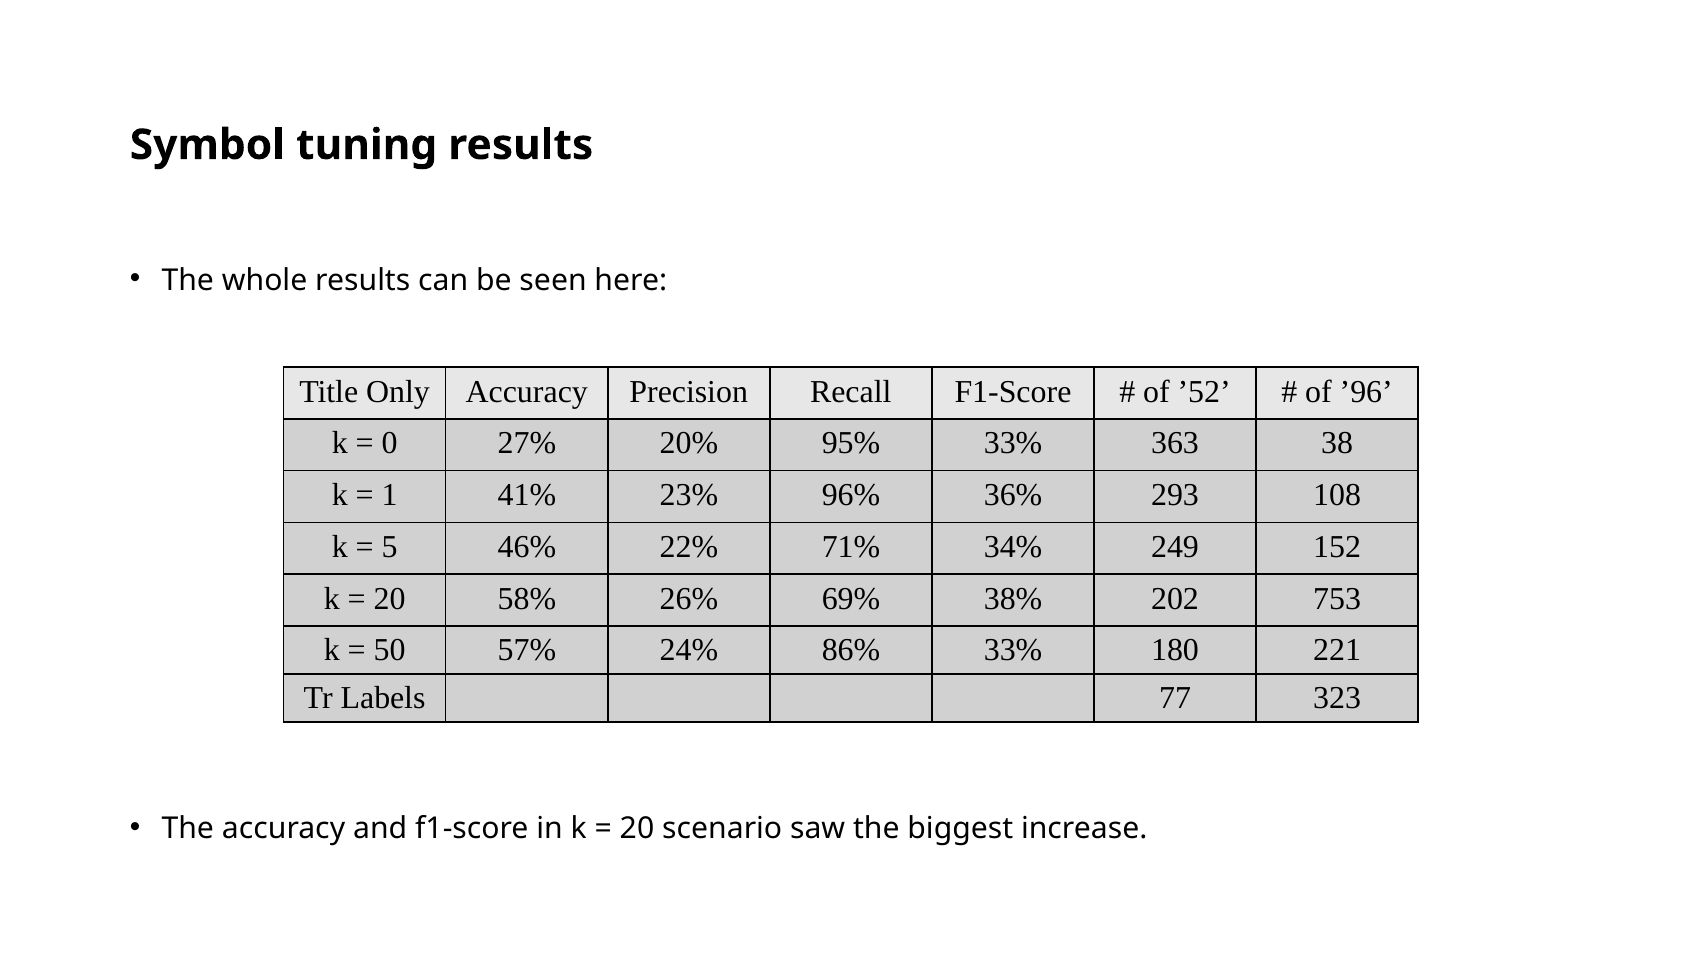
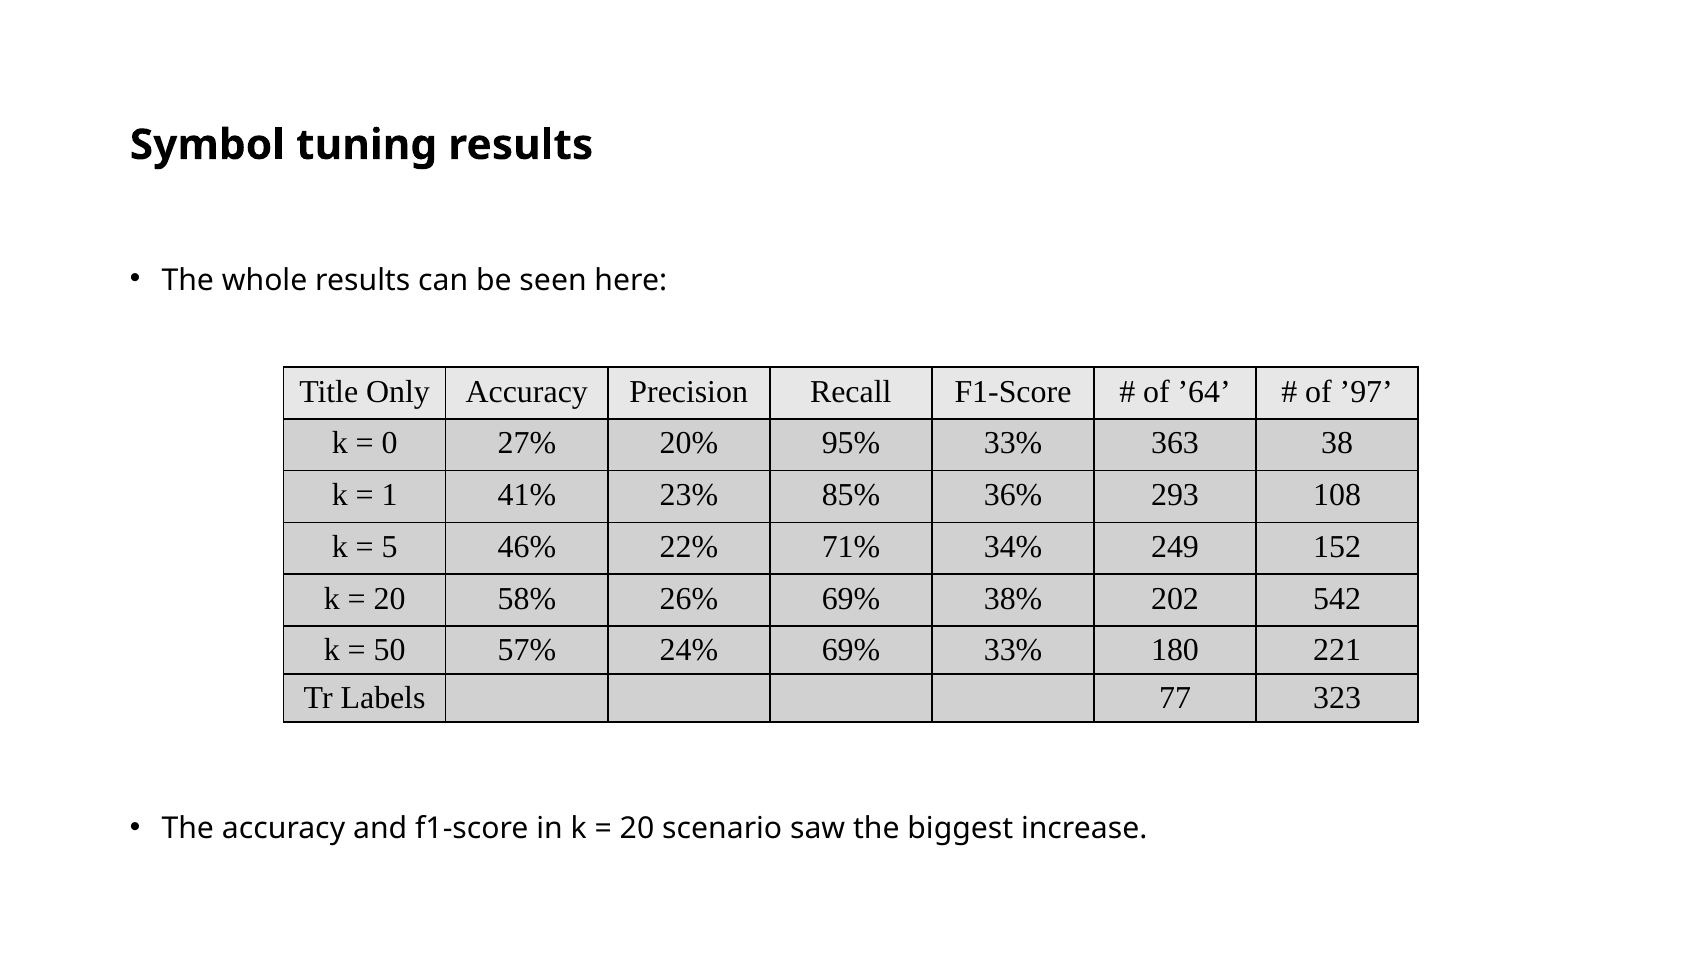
’52: ’52 -> ’64 (1204, 392)
’96: ’96 -> ’97 (1366, 392)
96%: 96% -> 85% (851, 495)
753: 753 -> 542 (1337, 599)
24% 86%: 86% -> 69% (851, 651)
